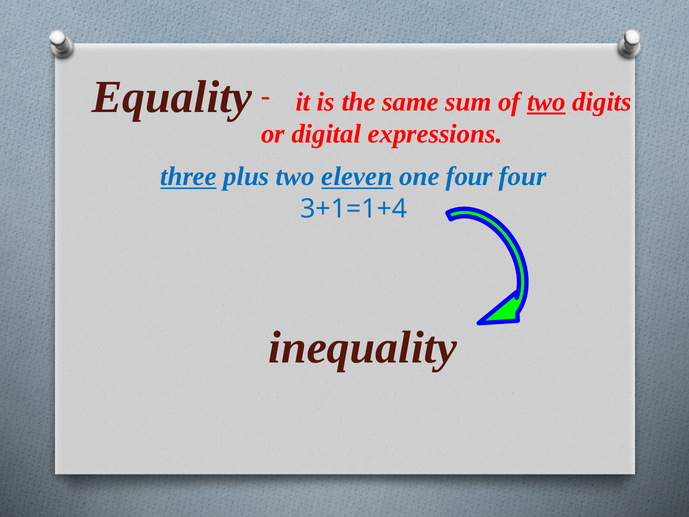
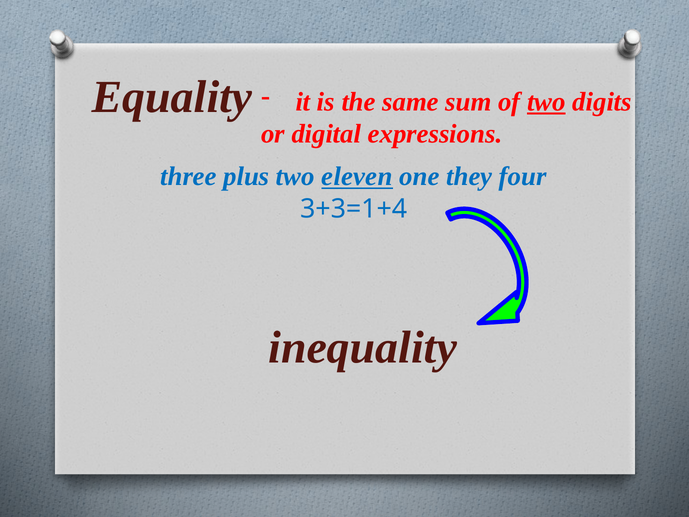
three underline: present -> none (188, 177)
one four: four -> they (469, 177)
3+1=1+4: 3+1=1+4 -> 3+3=1+4 (354, 209)
